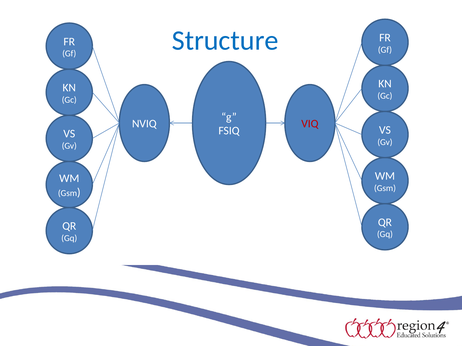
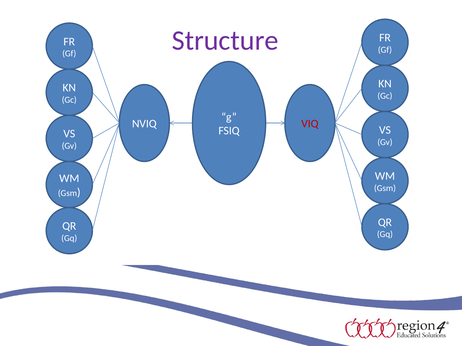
Structure colour: blue -> purple (225, 40)
